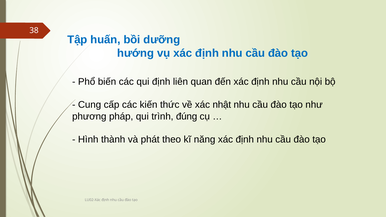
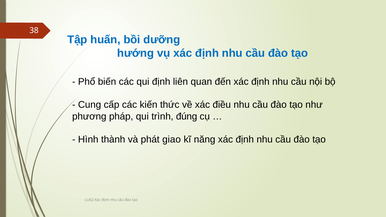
nhật: nhật -> điều (222, 105)
theo: theo -> giao (172, 140)
